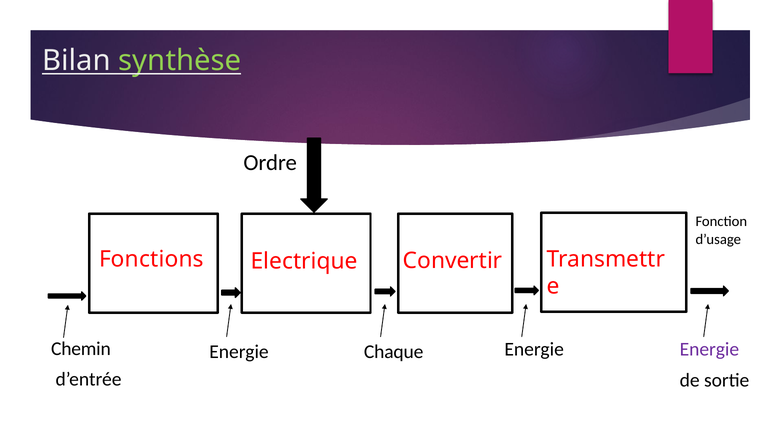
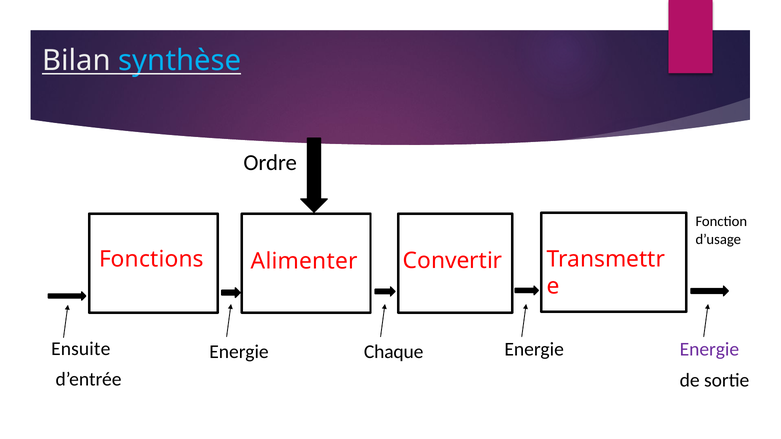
synthèse colour: light green -> light blue (180, 61)
Electrique: Electrique -> Alimenter (304, 261)
Chemin: Chemin -> Ensuite (81, 349)
